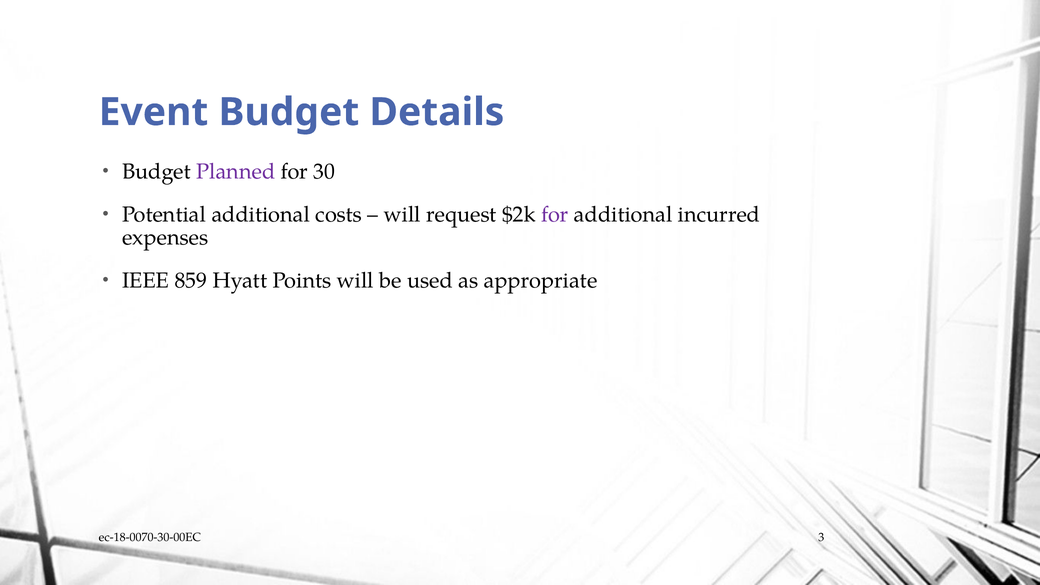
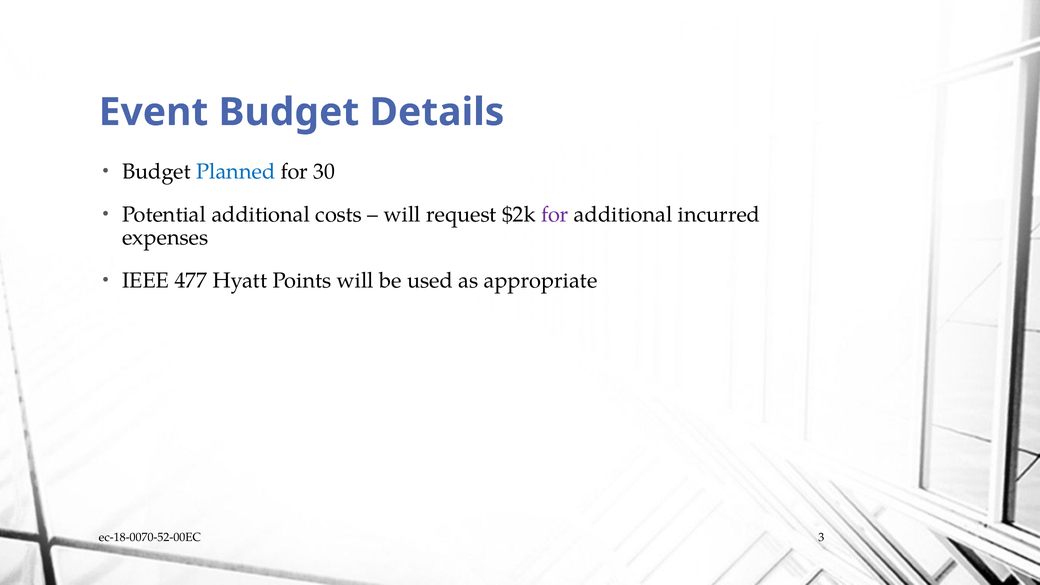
Planned colour: purple -> blue (236, 172)
859: 859 -> 477 (191, 281)
ec-18-0070-30-00EC: ec-18-0070-30-00EC -> ec-18-0070-52-00EC (150, 538)
